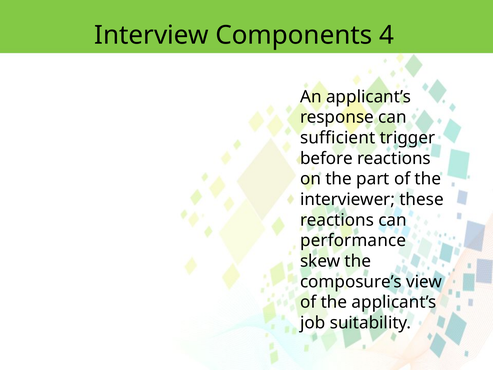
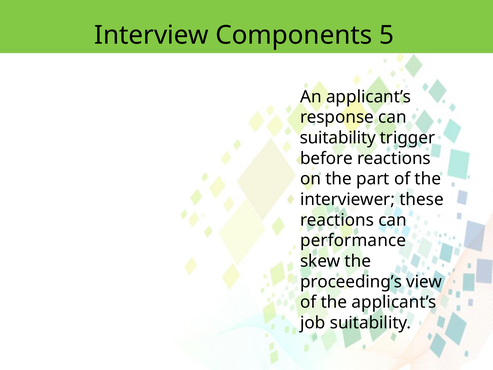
4: 4 -> 5 (386, 35)
sufficient: sufficient -> suitability (338, 138)
composure’s: composure’s -> proceeding’s (351, 282)
